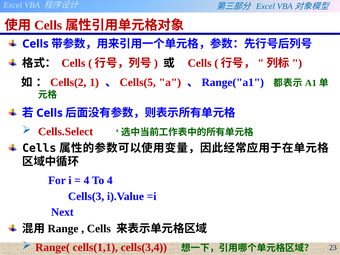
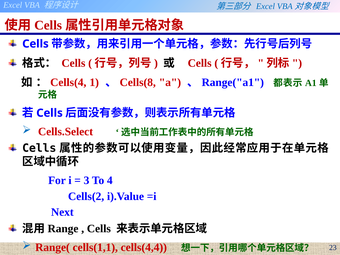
Cells(2: Cells(2 -> Cells(4 (68, 82)
Cells(5: Cells(5 -> Cells(8 (138, 82)
4: 4 -> 3 (86, 180)
Cells(3: Cells(3 -> Cells(2 (86, 196)
cells(3,4: cells(3,4 -> cells(4,4 (144, 247)
